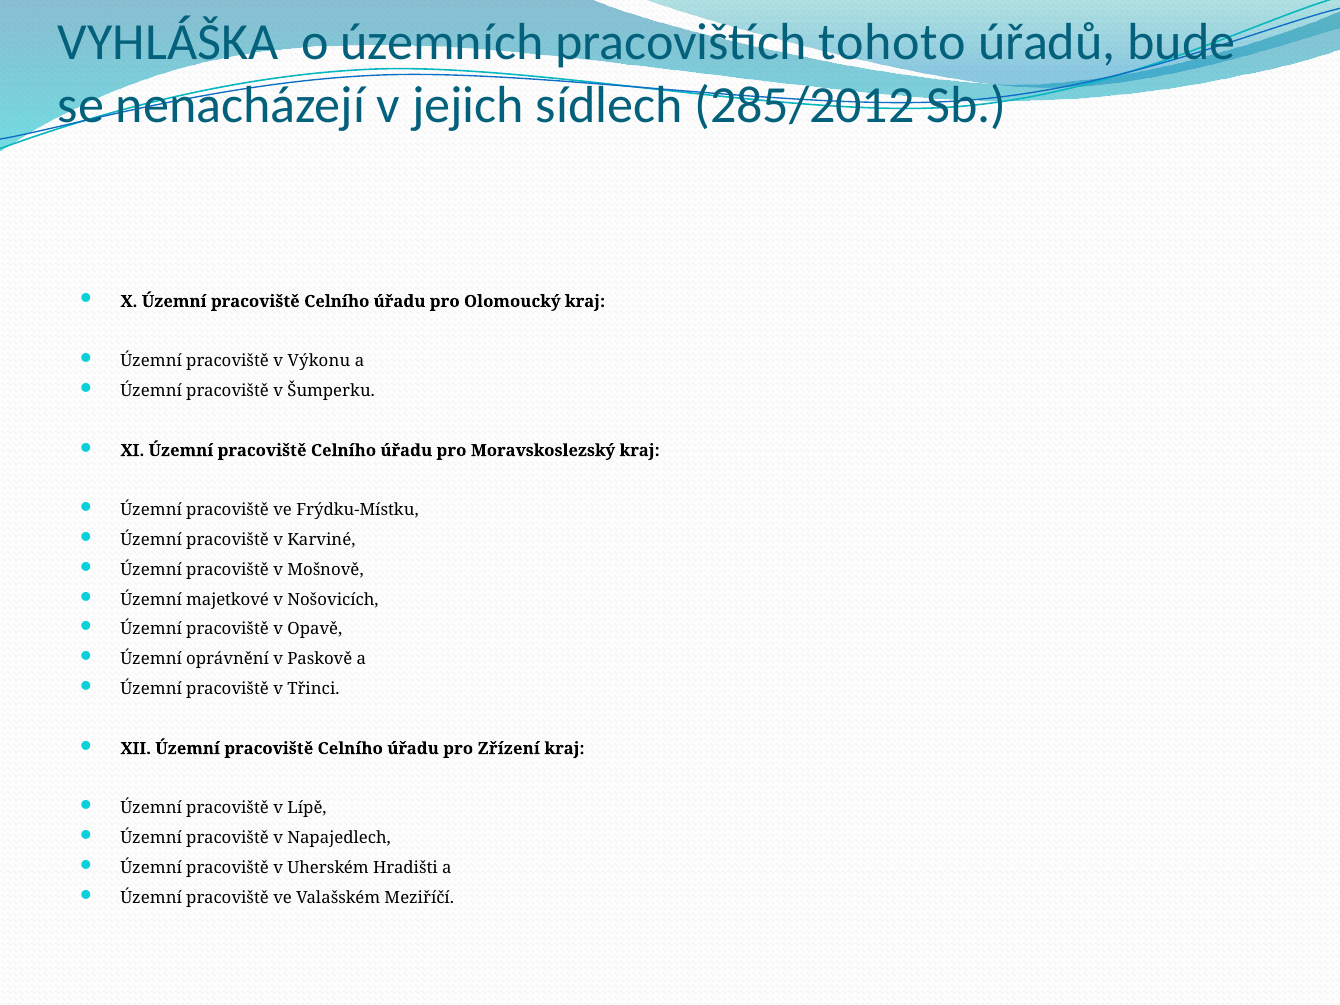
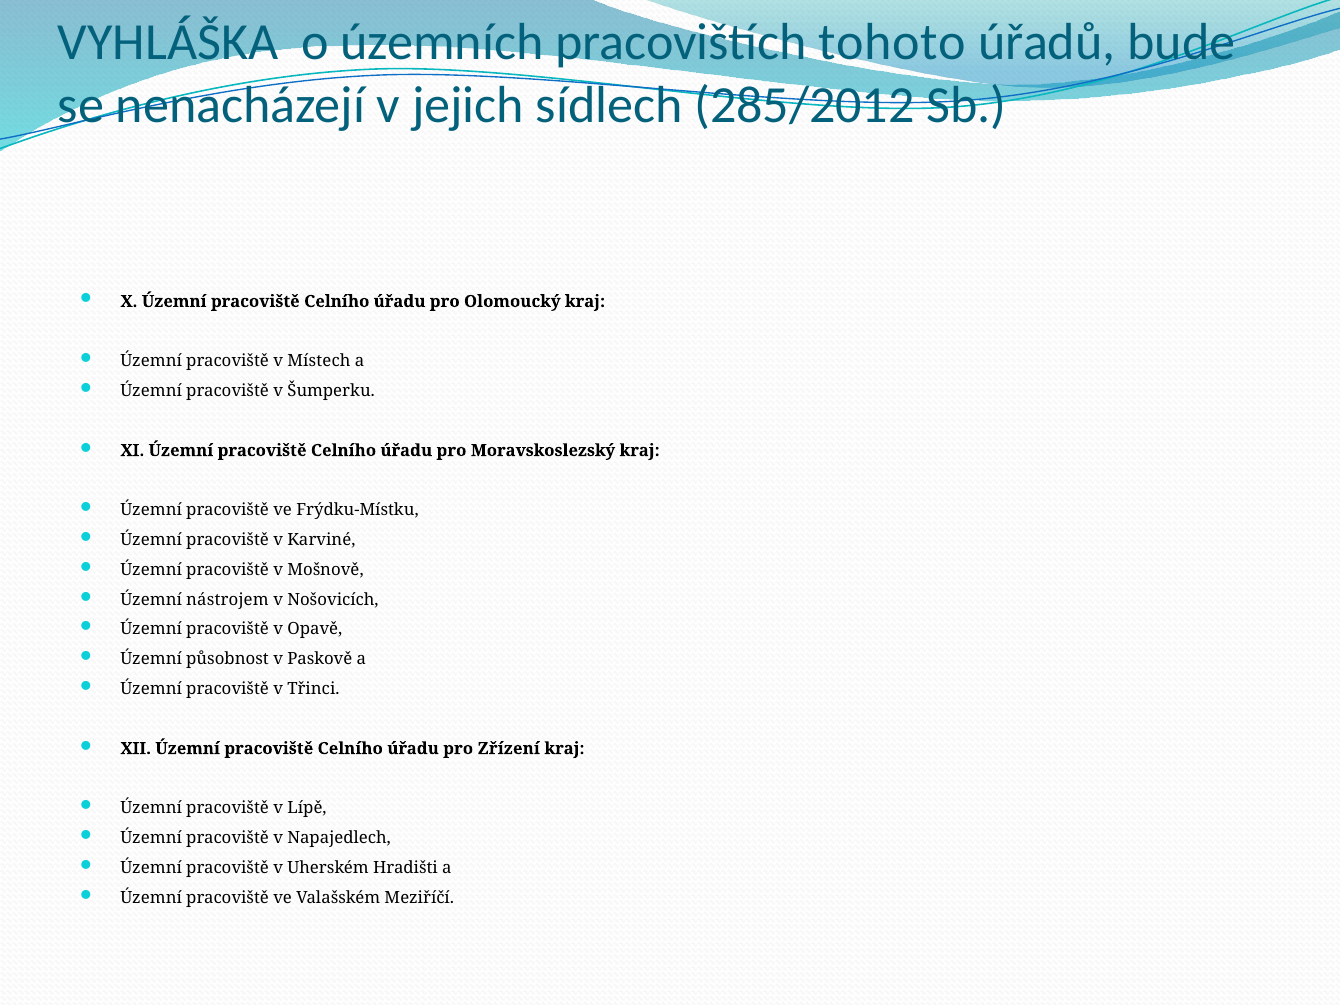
Výkonu: Výkonu -> Místech (319, 361)
majetkové: majetkové -> nástrojem (227, 600)
oprávnění: oprávnění -> působnost (228, 659)
